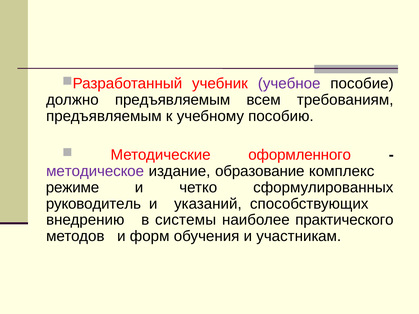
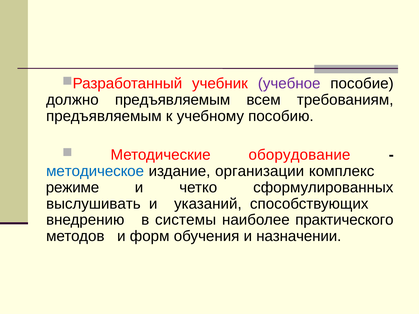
оформленного: оформленного -> оборудование (299, 155)
методическое colour: purple -> blue (95, 171)
образование: образование -> организации (260, 171)
руководитель: руководитель -> выслушивать (93, 204)
участникам: участникам -> назначении (299, 237)
